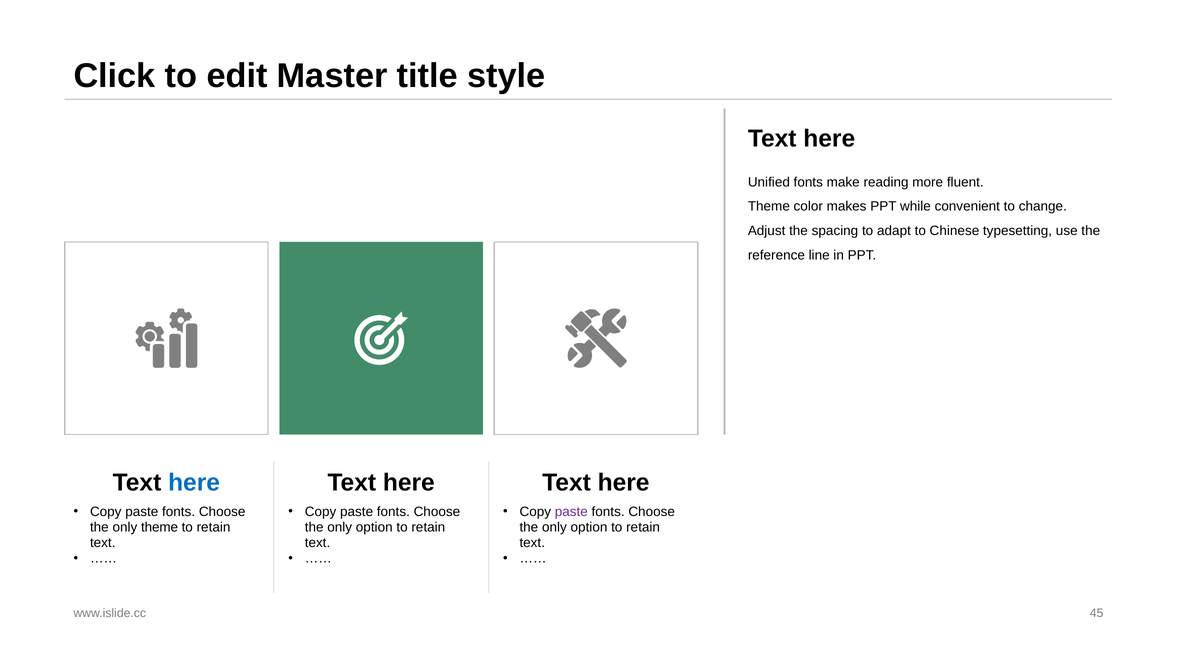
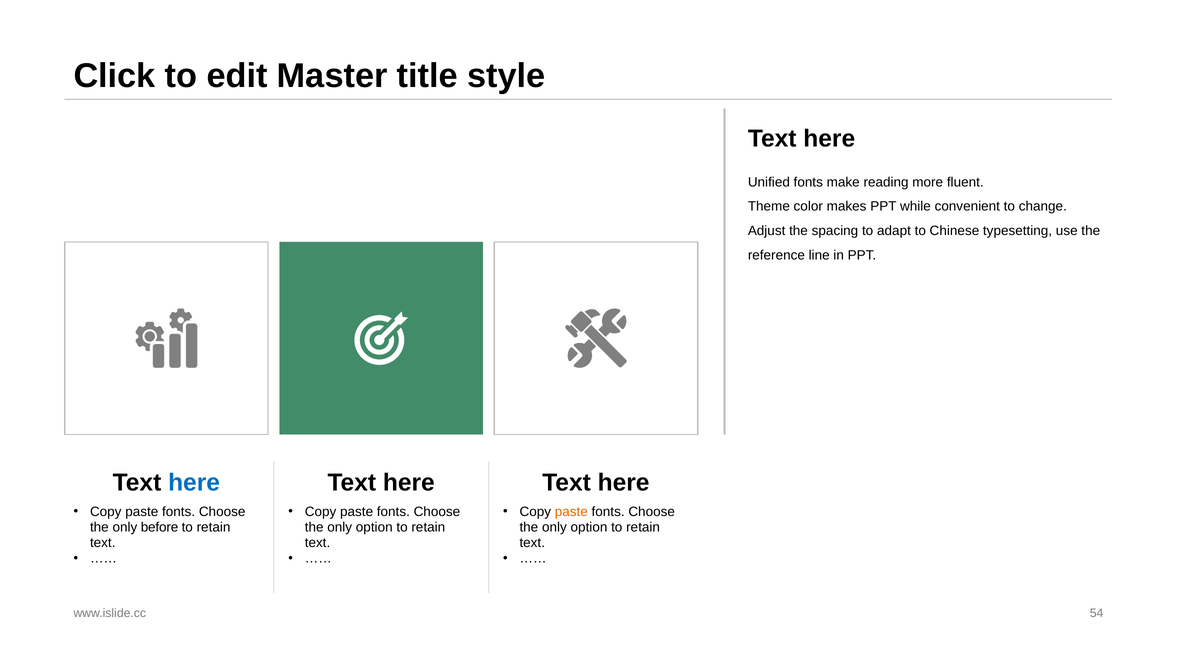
paste colour: purple -> orange (571, 512)
only theme: theme -> before (160, 527)
45: 45 -> 54 (1097, 613)
